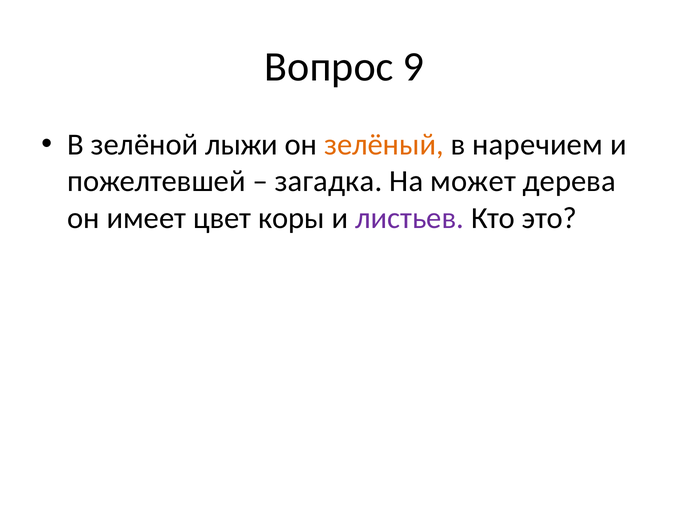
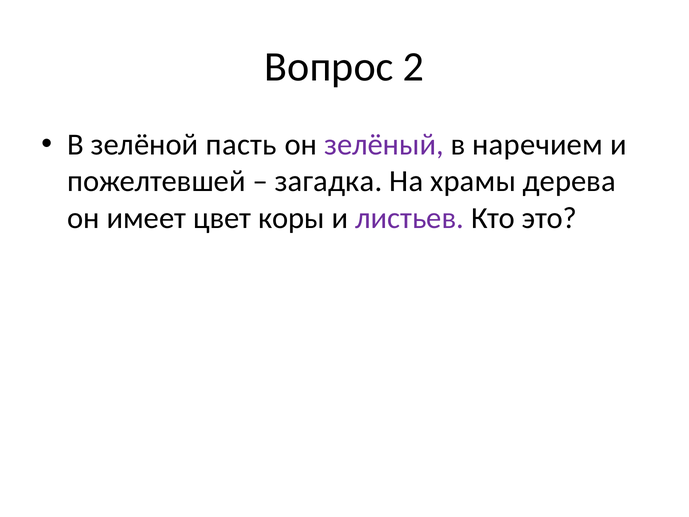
9: 9 -> 2 (414, 67)
лыжи: лыжи -> пасть (241, 145)
зелёный colour: orange -> purple (384, 145)
может: может -> храмы (473, 181)
